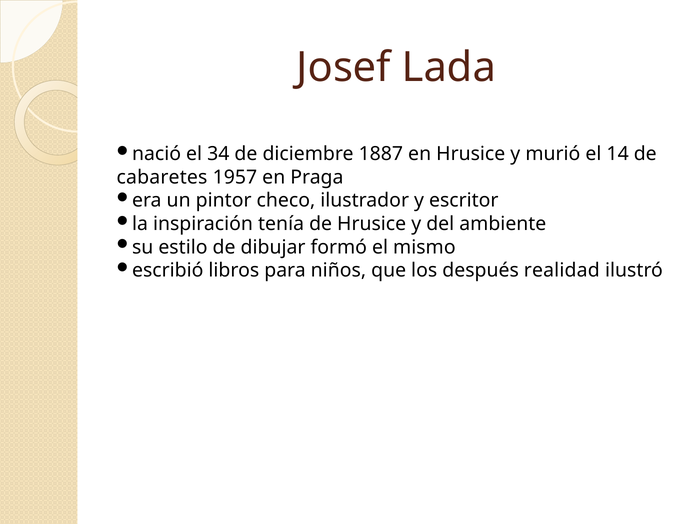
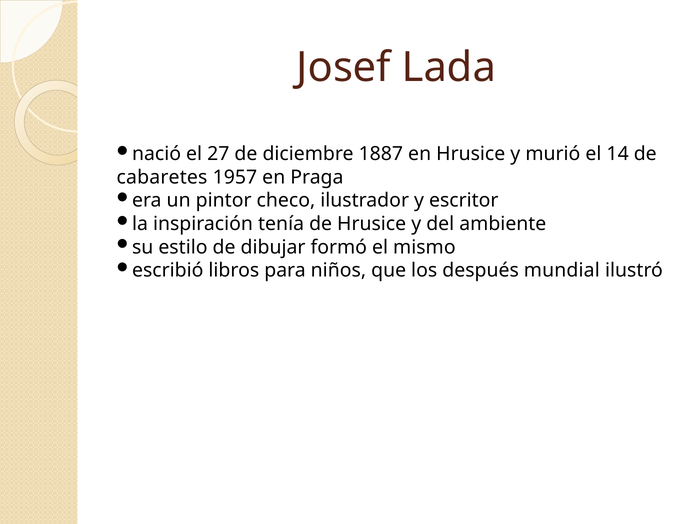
34: 34 -> 27 (218, 154)
realidad: realidad -> mundial (562, 271)
